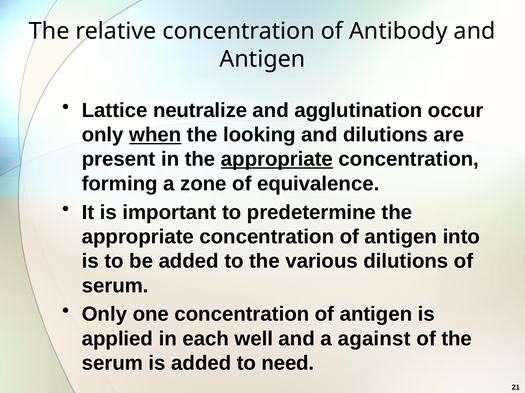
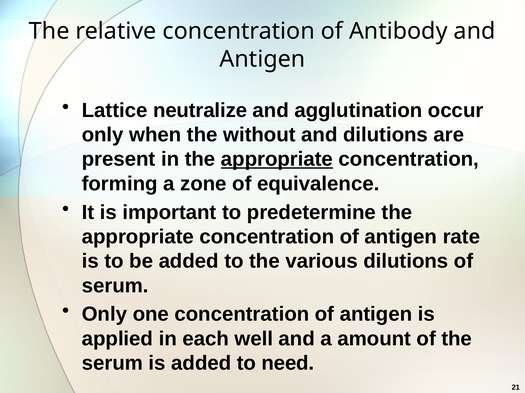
when underline: present -> none (155, 135)
looking: looking -> without (259, 135)
into: into -> rate (461, 237)
against: against -> amount (374, 339)
